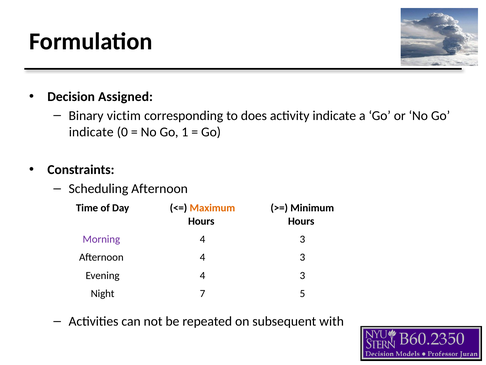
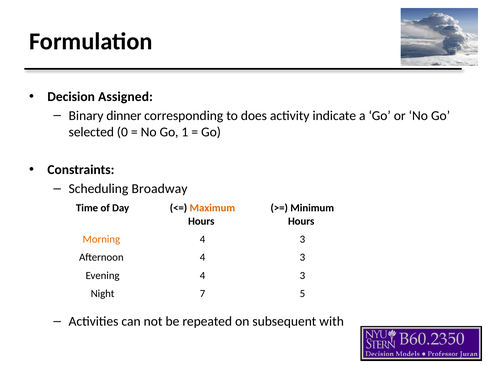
victim: victim -> dinner (124, 115)
indicate: indicate -> selected (91, 132)
Scheduling Afternoon: Afternoon -> Broadway (160, 188)
Morning colour: purple -> orange (101, 239)
